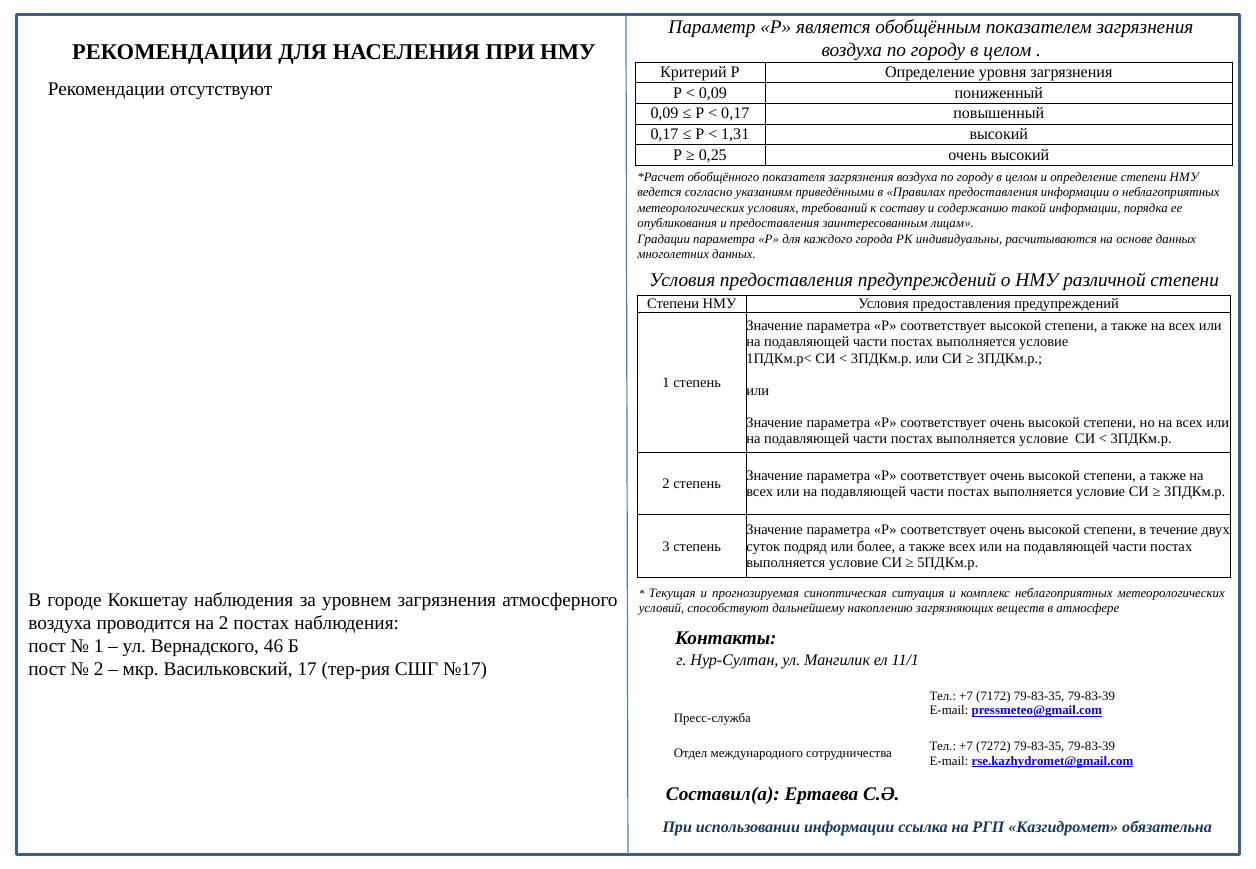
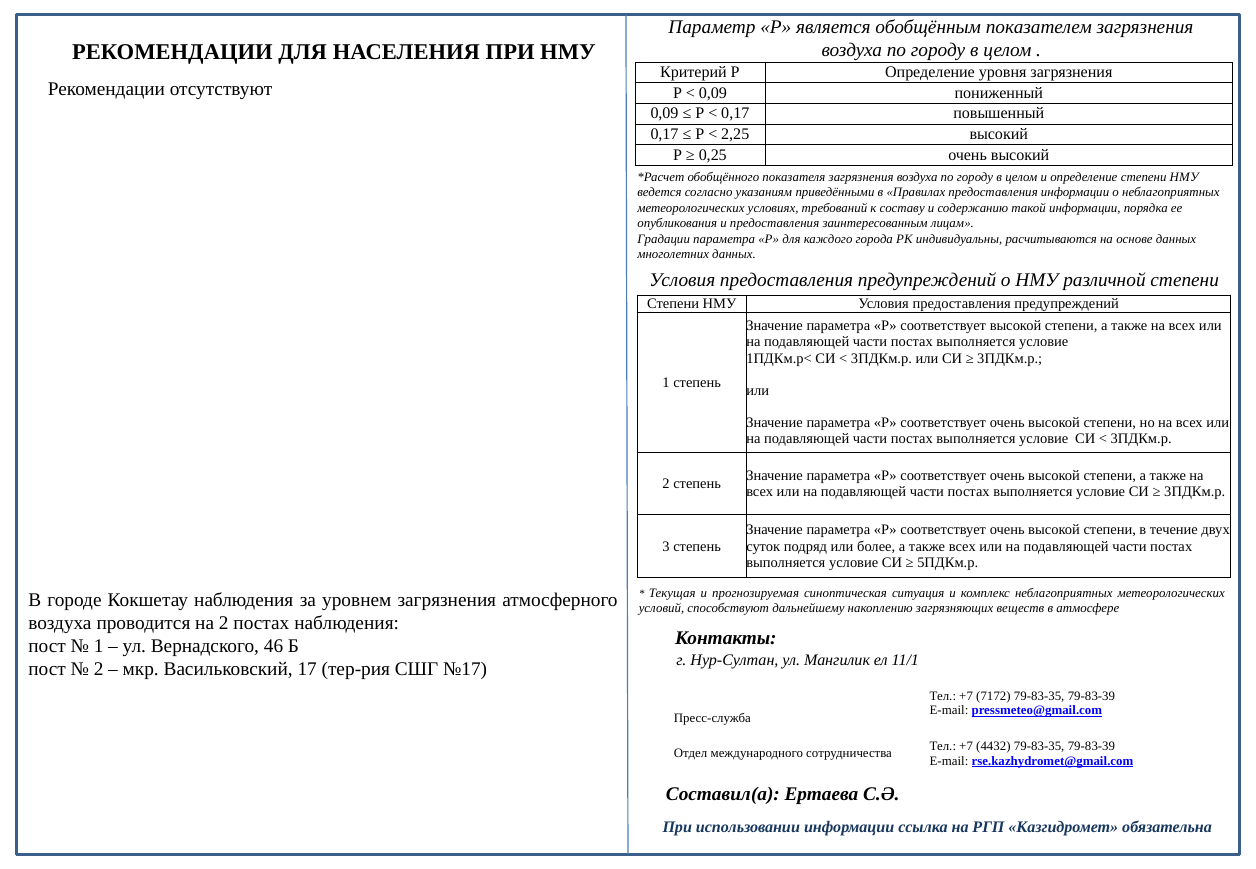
1,31: 1,31 -> 2,25 (735, 134)
7272: 7272 -> 4432 (993, 747)
